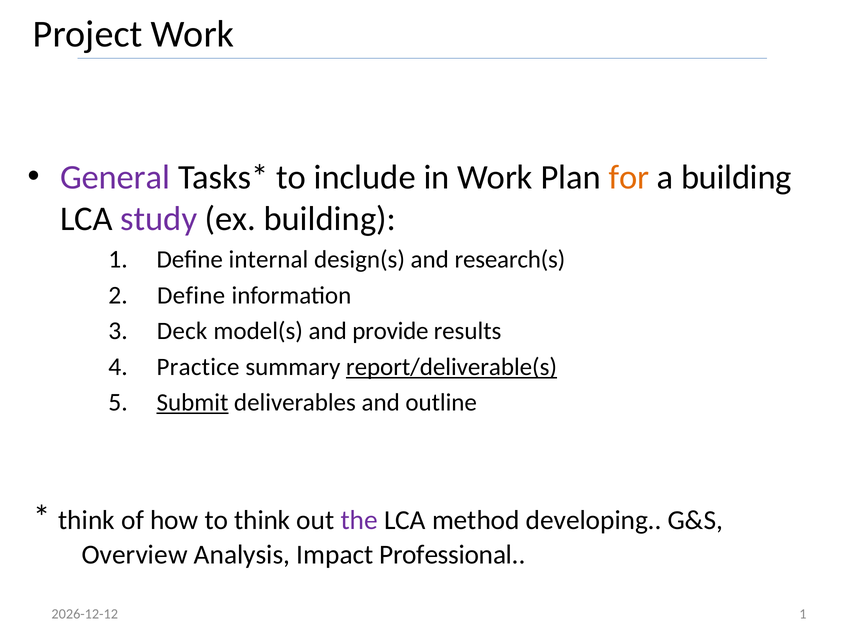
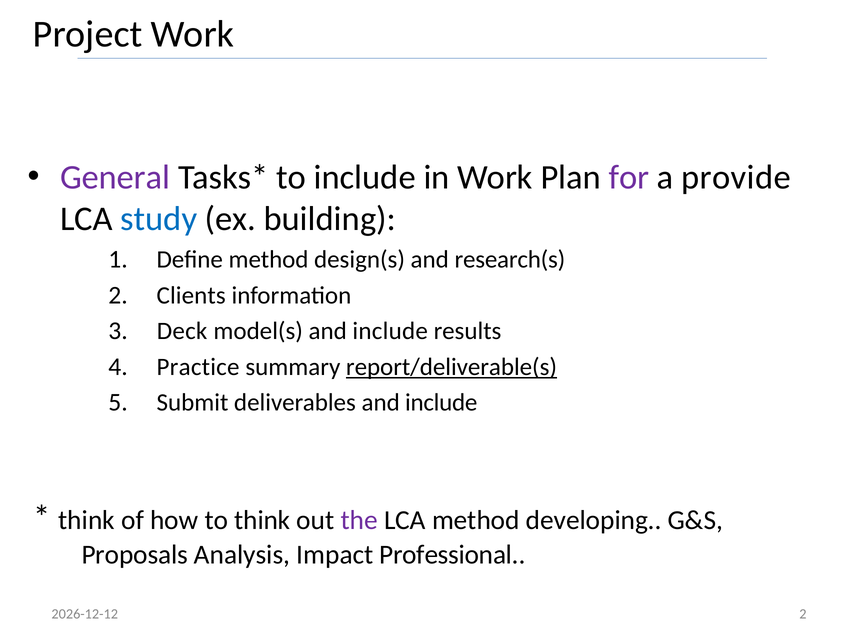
for colour: orange -> purple (629, 178)
a building: building -> provide (736, 178)
study colour: purple -> blue (159, 219)
Define internal: internal -> method (269, 260)
Define: Define -> Clients (191, 296)
model(s and provide: provide -> include (390, 331)
Submit underline: present -> none (192, 403)
deliverables and outline: outline -> include (441, 403)
Overview: Overview -> Proposals (135, 555)
1: 1 -> 2 (803, 614)
